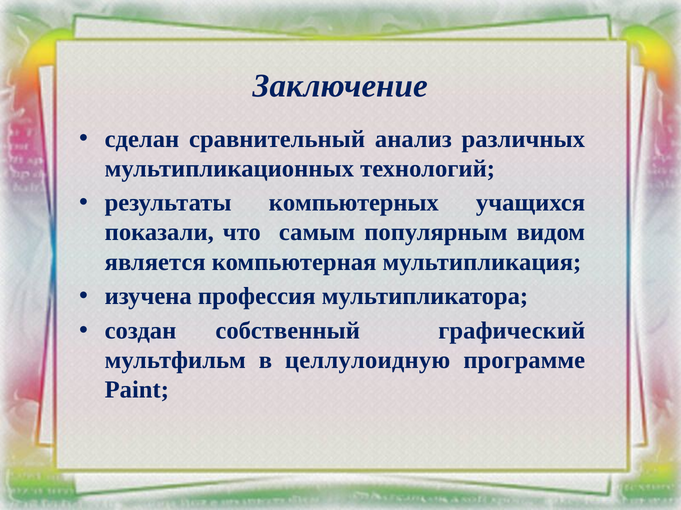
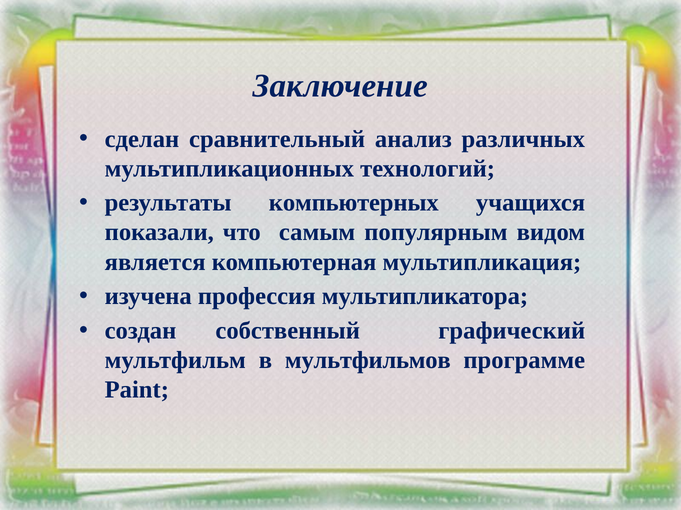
целлулоидную: целлулоидную -> мультфильмов (368, 361)
